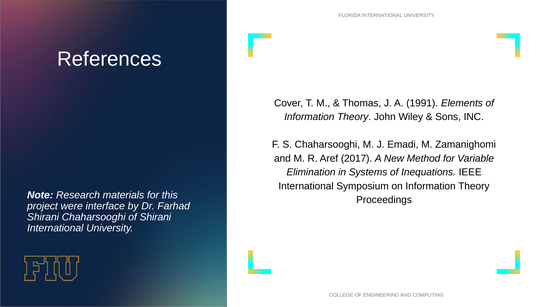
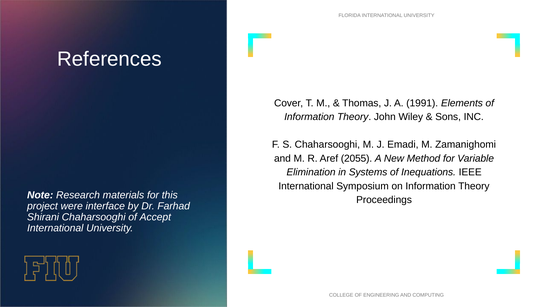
2017: 2017 -> 2055 (357, 159)
of Shirani: Shirani -> Accept (155, 217)
